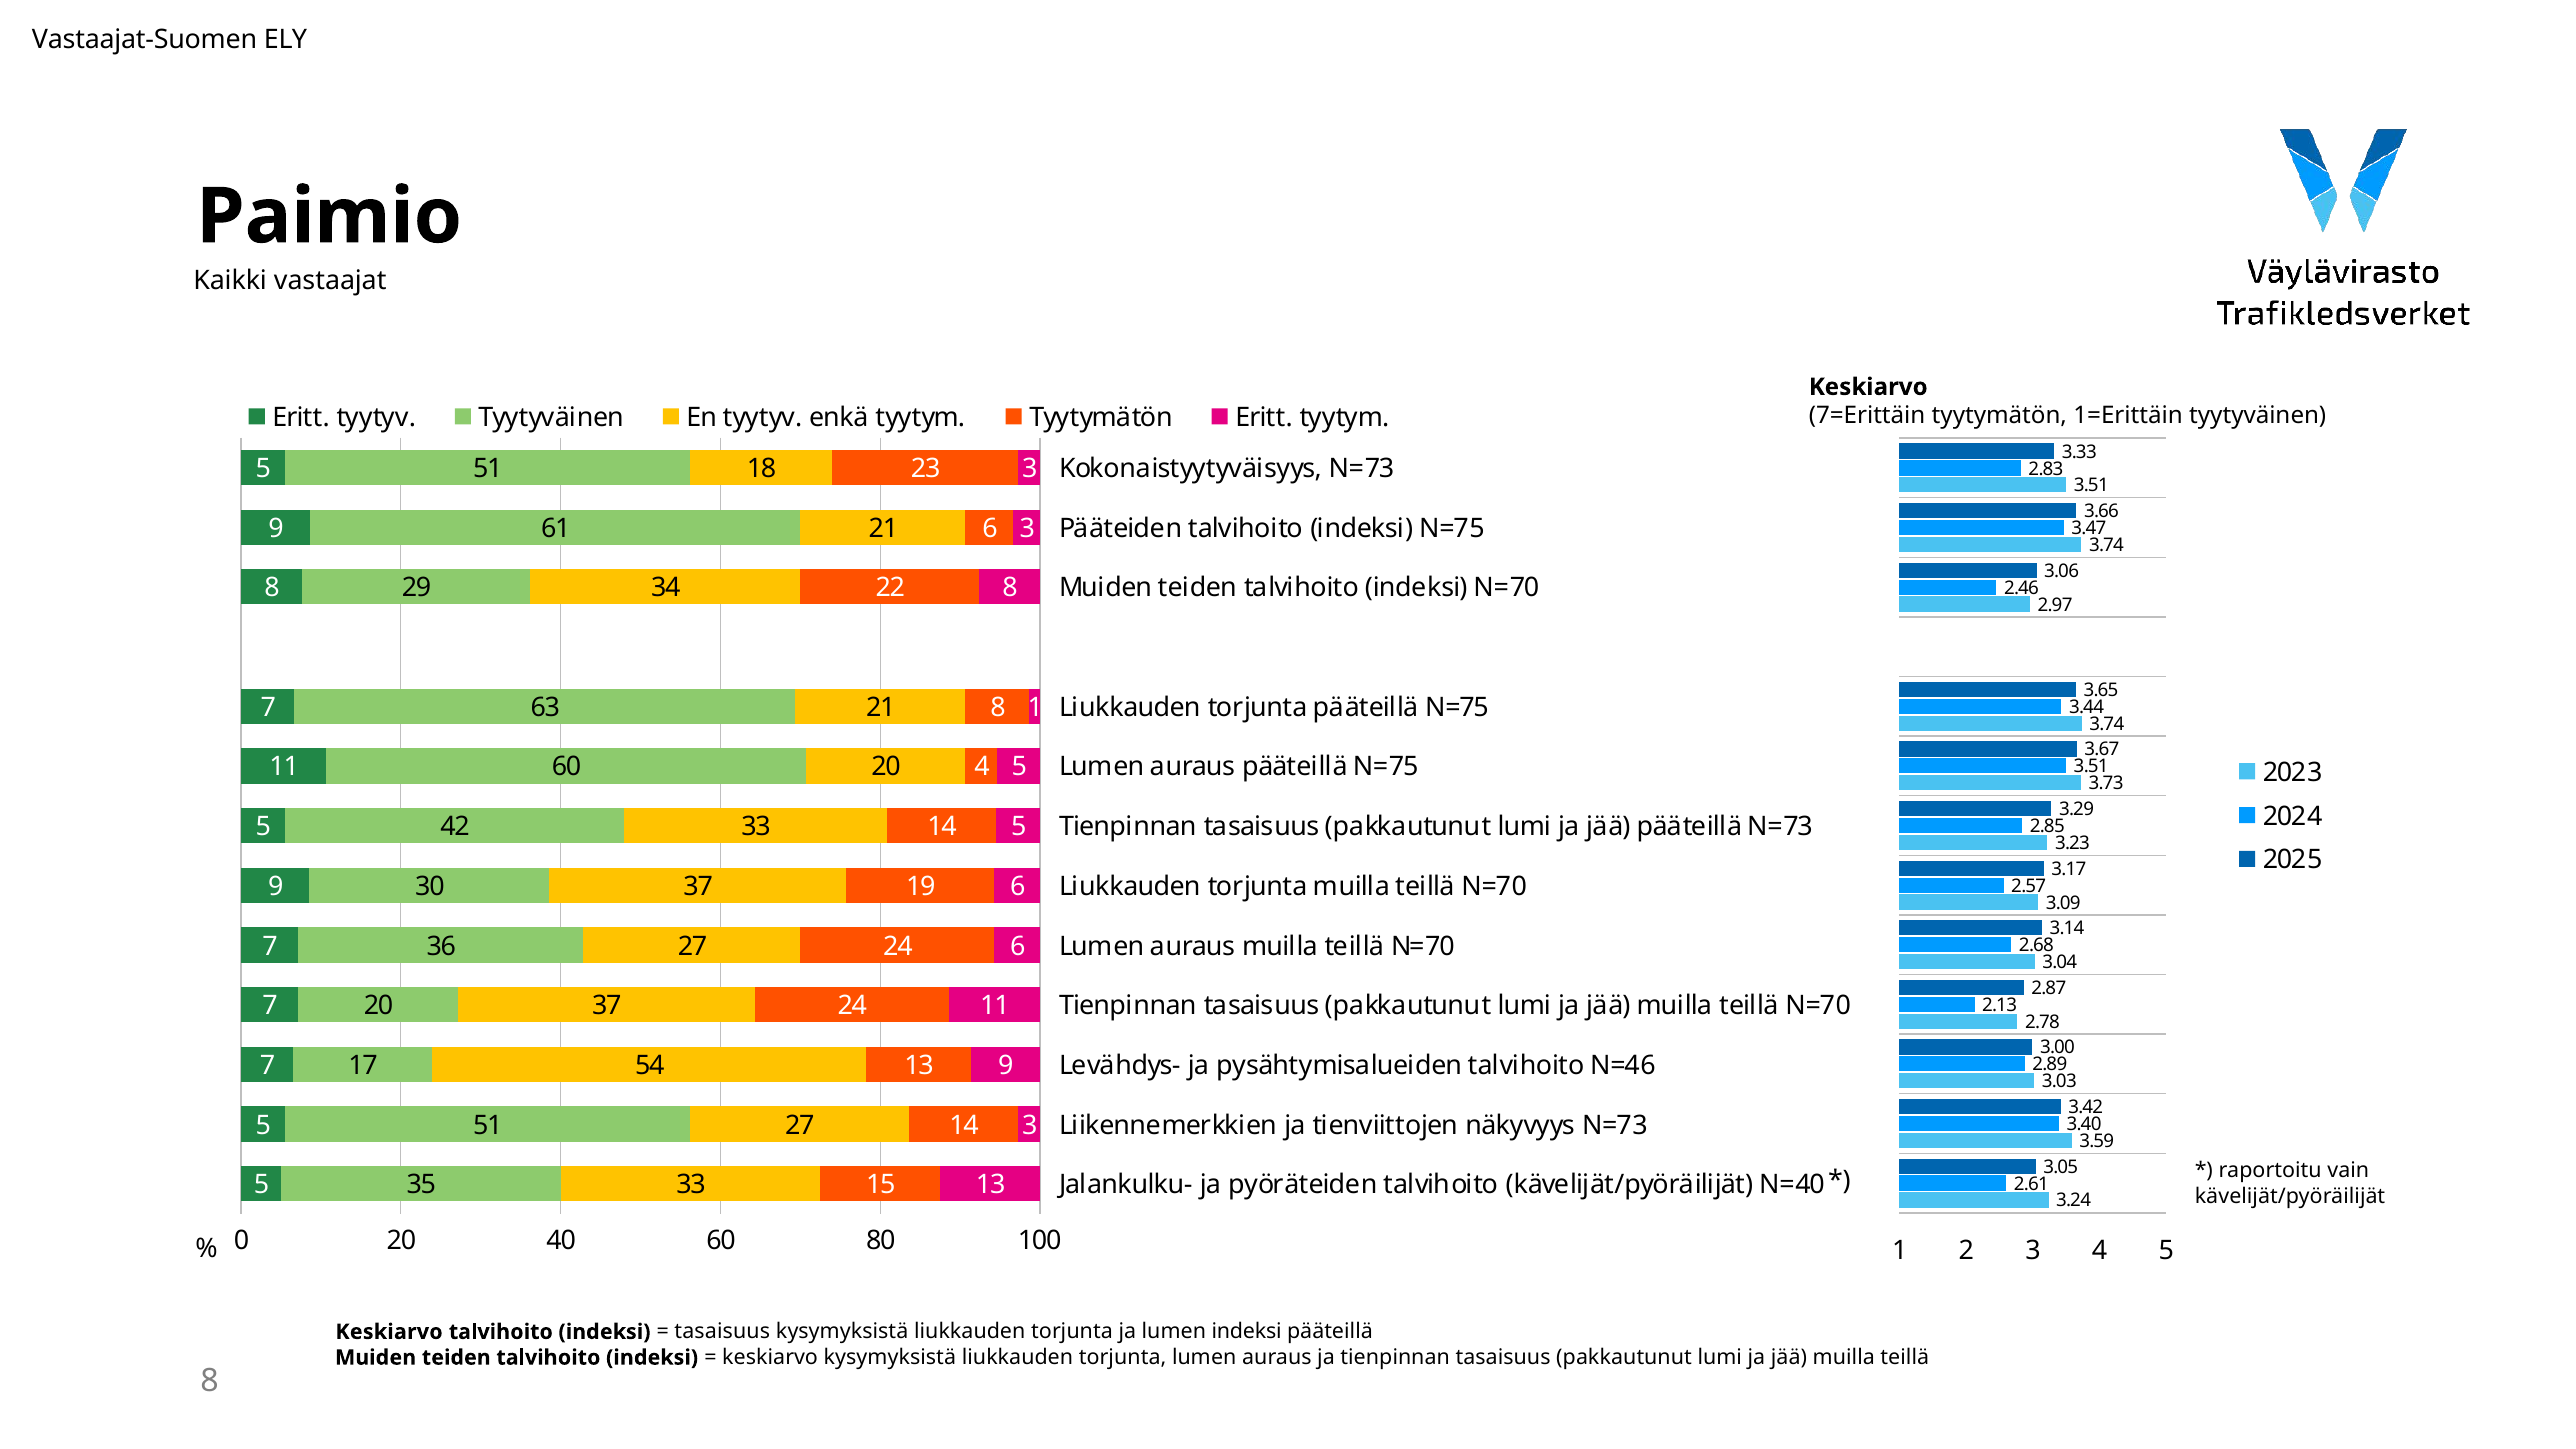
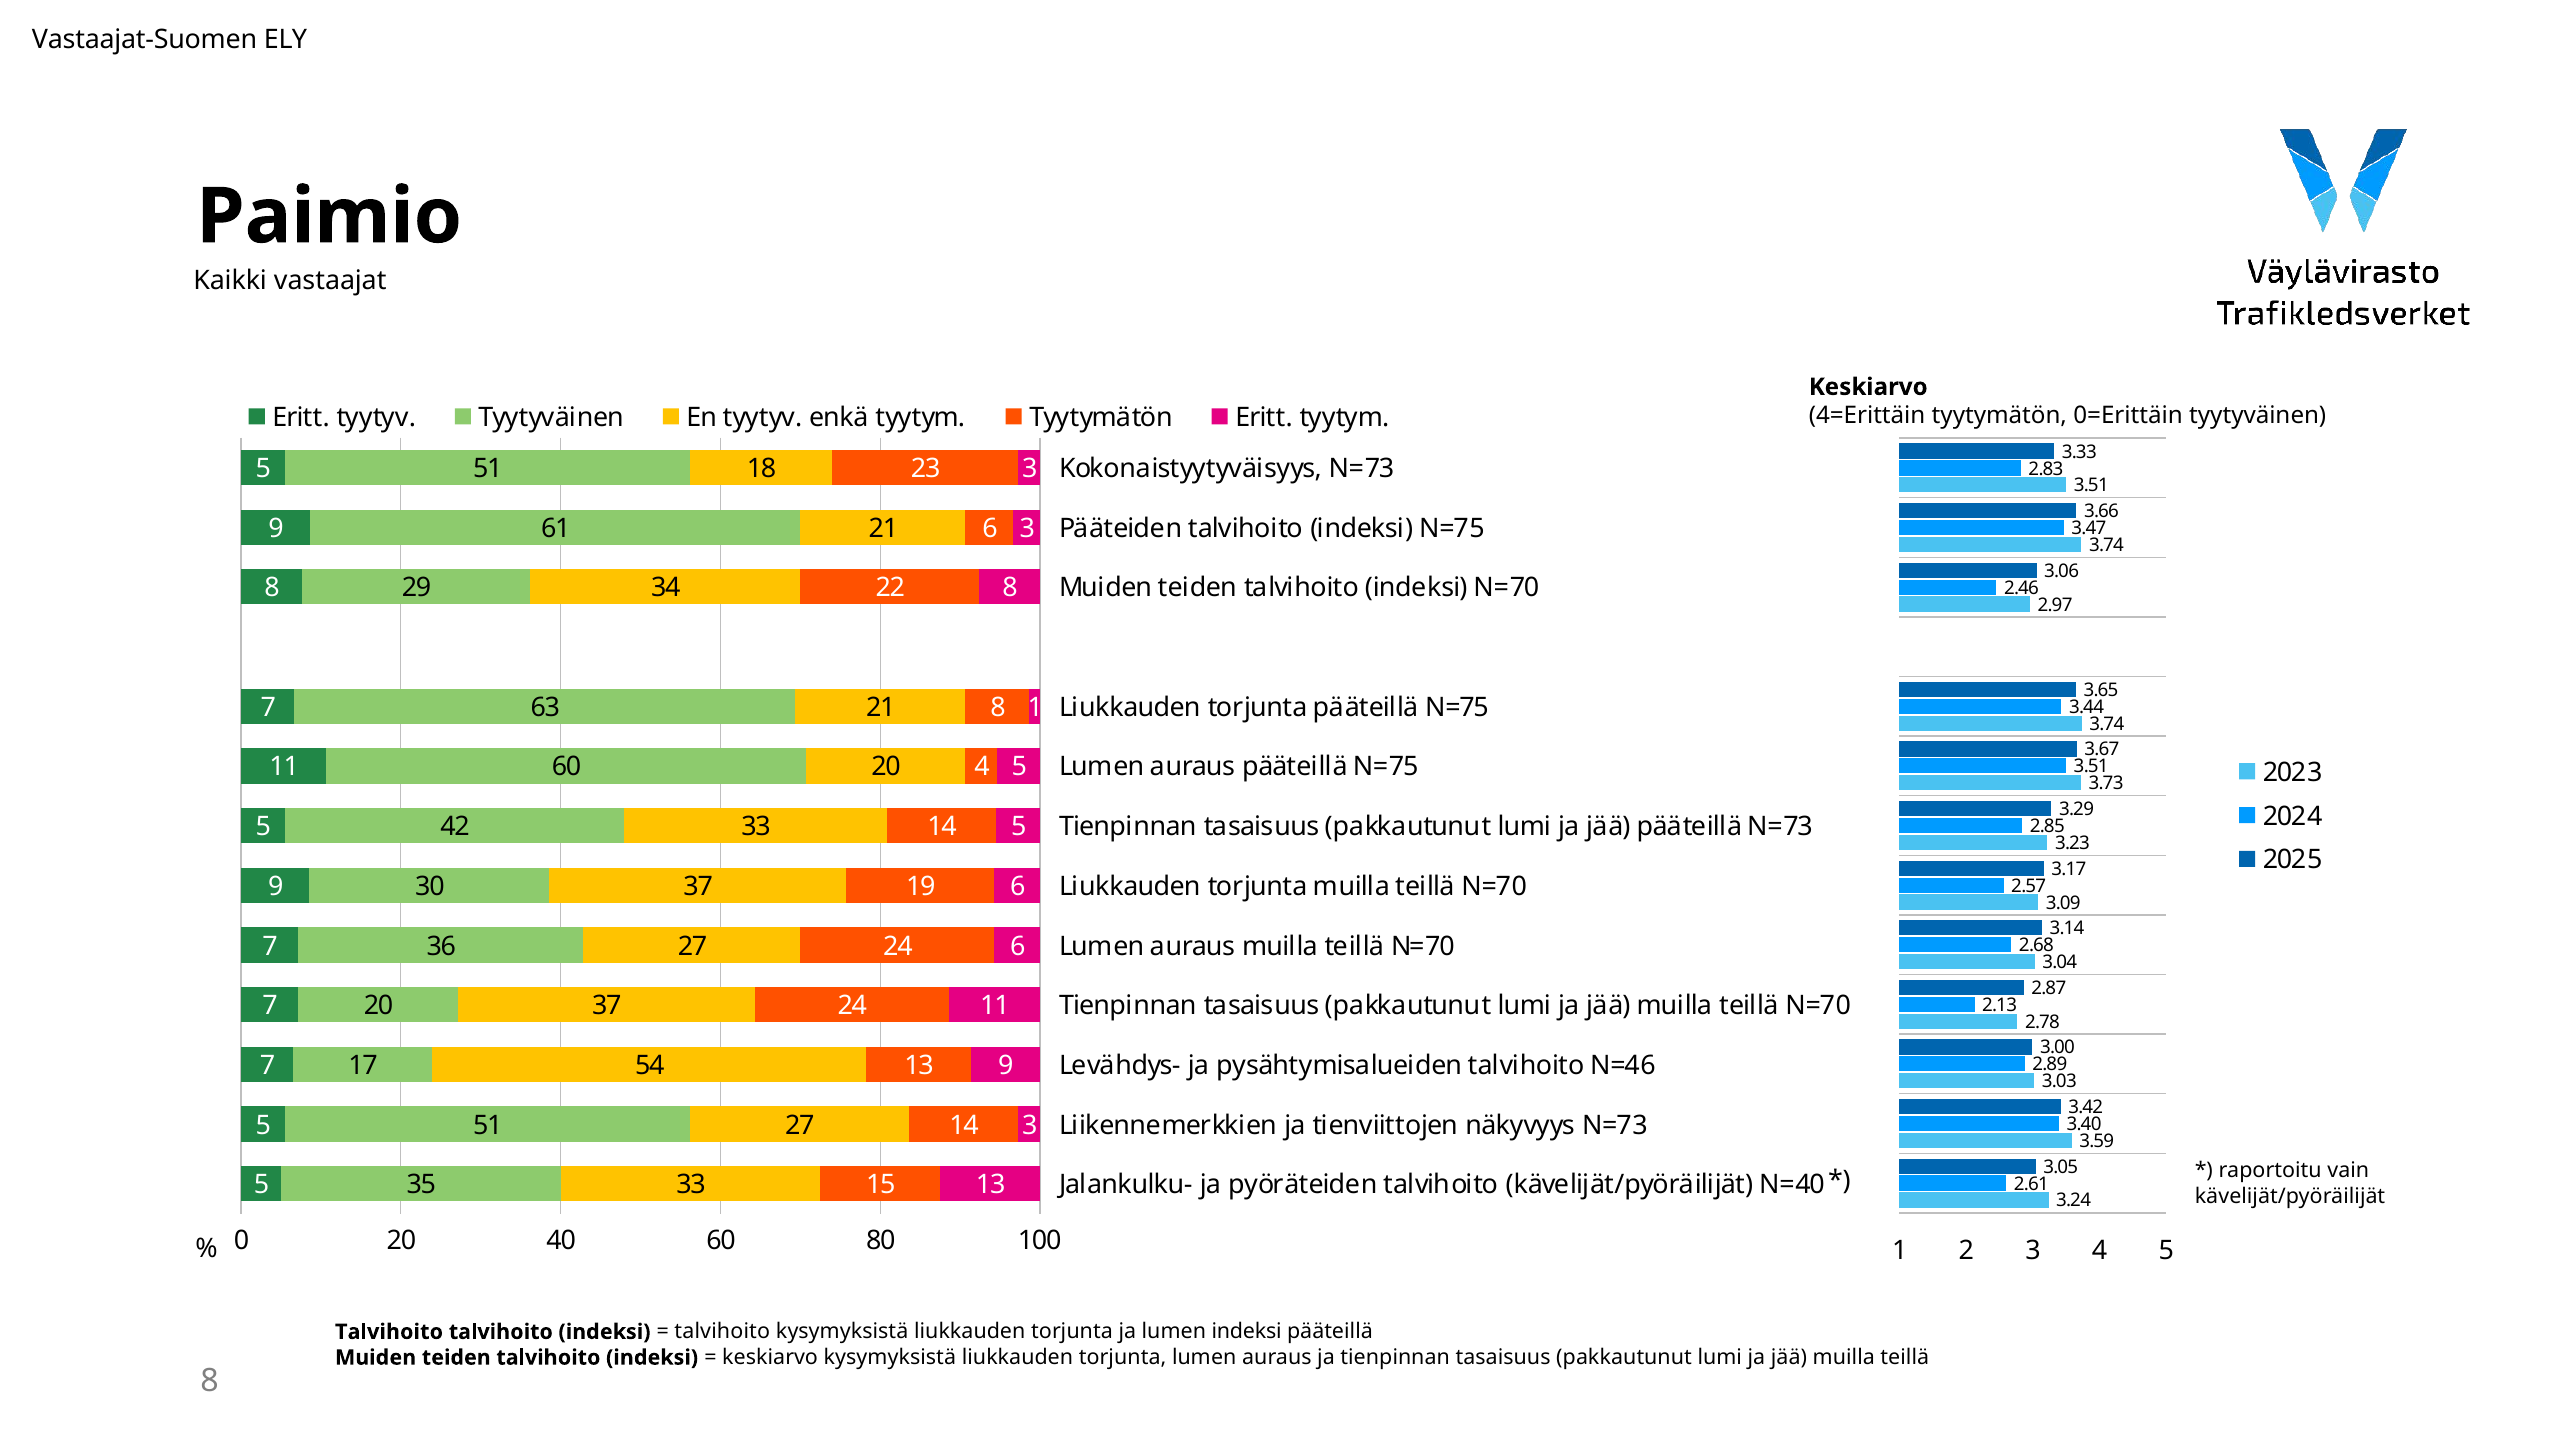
7=Erittäin: 7=Erittäin -> 4=Erittäin (1867, 416)
1=Erittäin: 1=Erittäin -> 0=Erittäin (2128, 416)
Keskiarvo: Keskiarvo -> Talvihoito (389, 1332)
tasaisuus: tasaisuus -> talvihoito (722, 1332)
